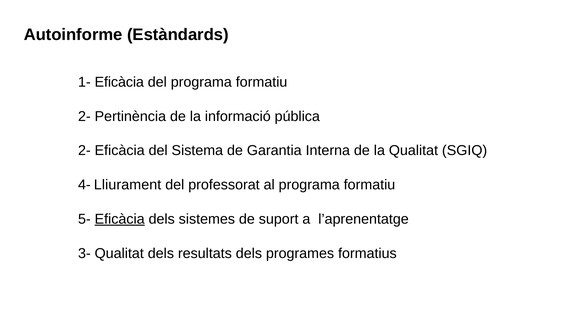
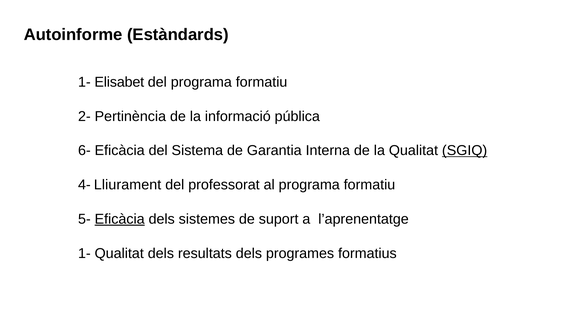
1- Eficàcia: Eficàcia -> Elisabet (119, 82)
2-: 2- -> 6- (84, 151)
SGIQ underline: none -> present (465, 151)
3-: 3- -> 1- (84, 253)
